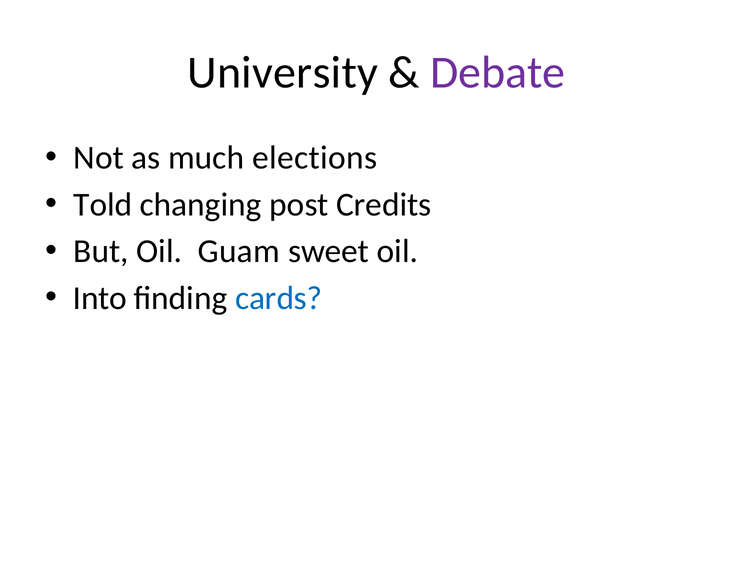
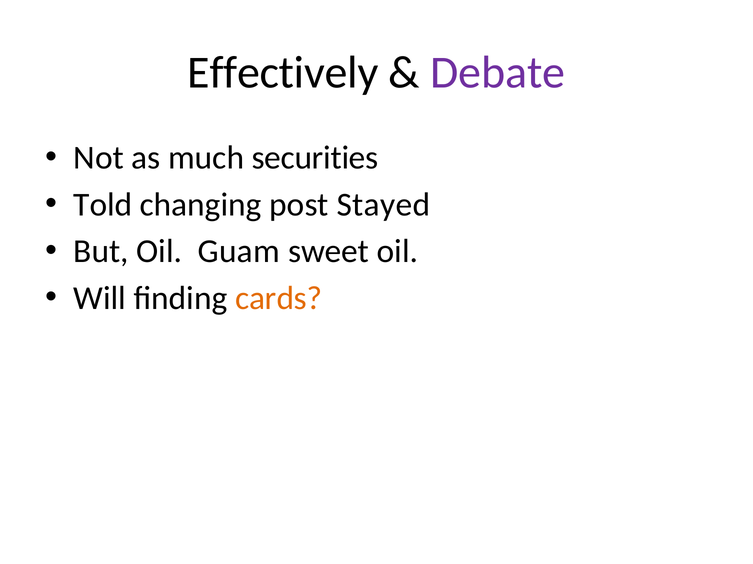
University: University -> Effectively (283, 73)
elections: elections -> securities (315, 158)
Credits: Credits -> Stayed (384, 205)
Into: Into -> Will (100, 299)
cards colour: blue -> orange (279, 299)
